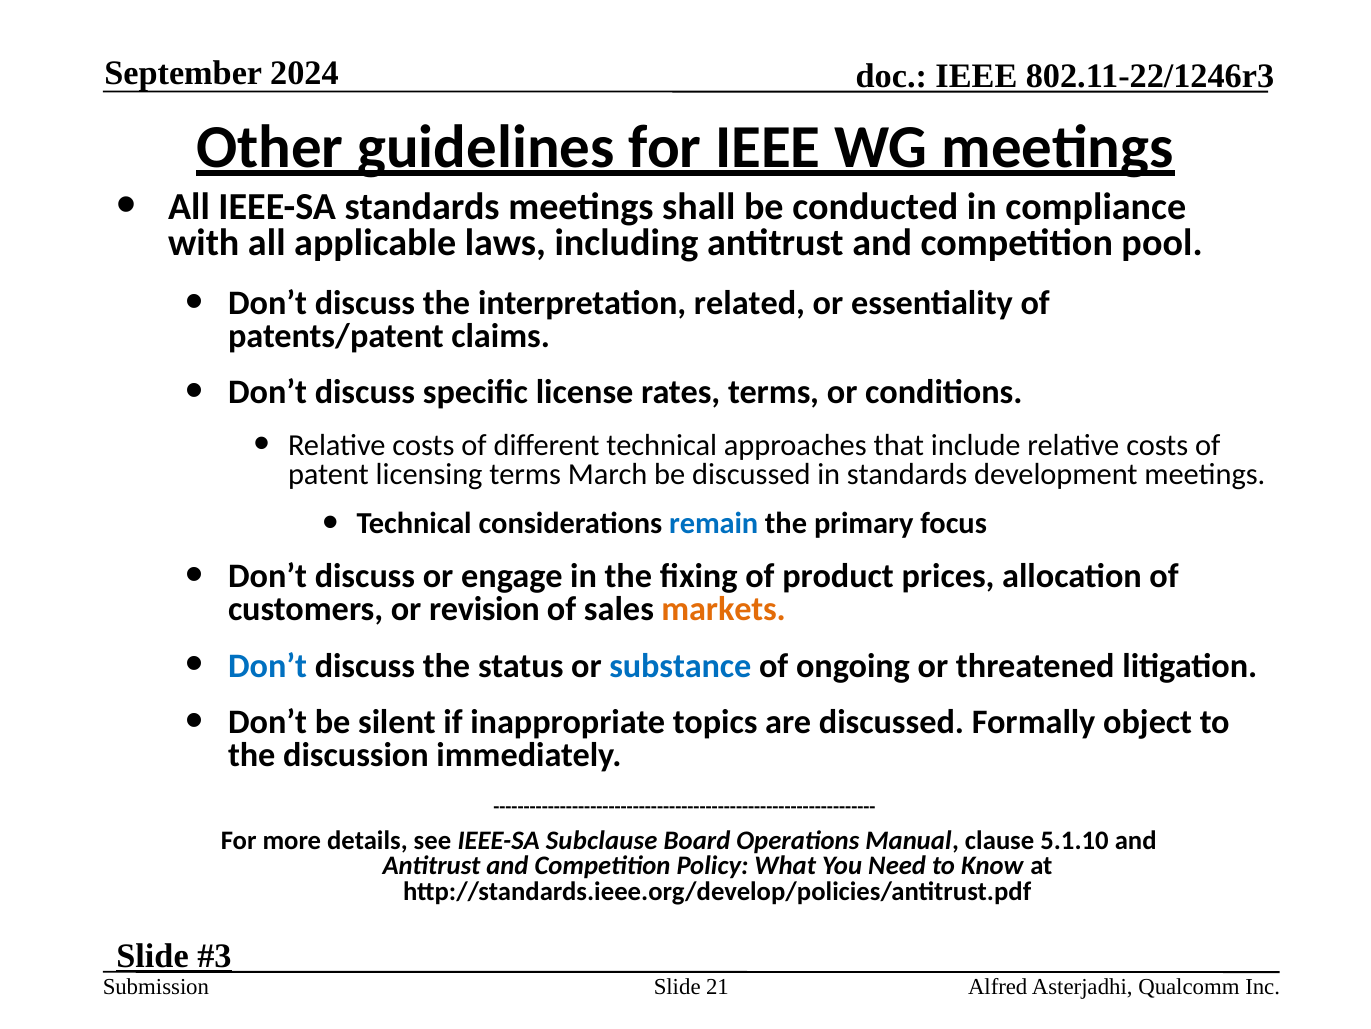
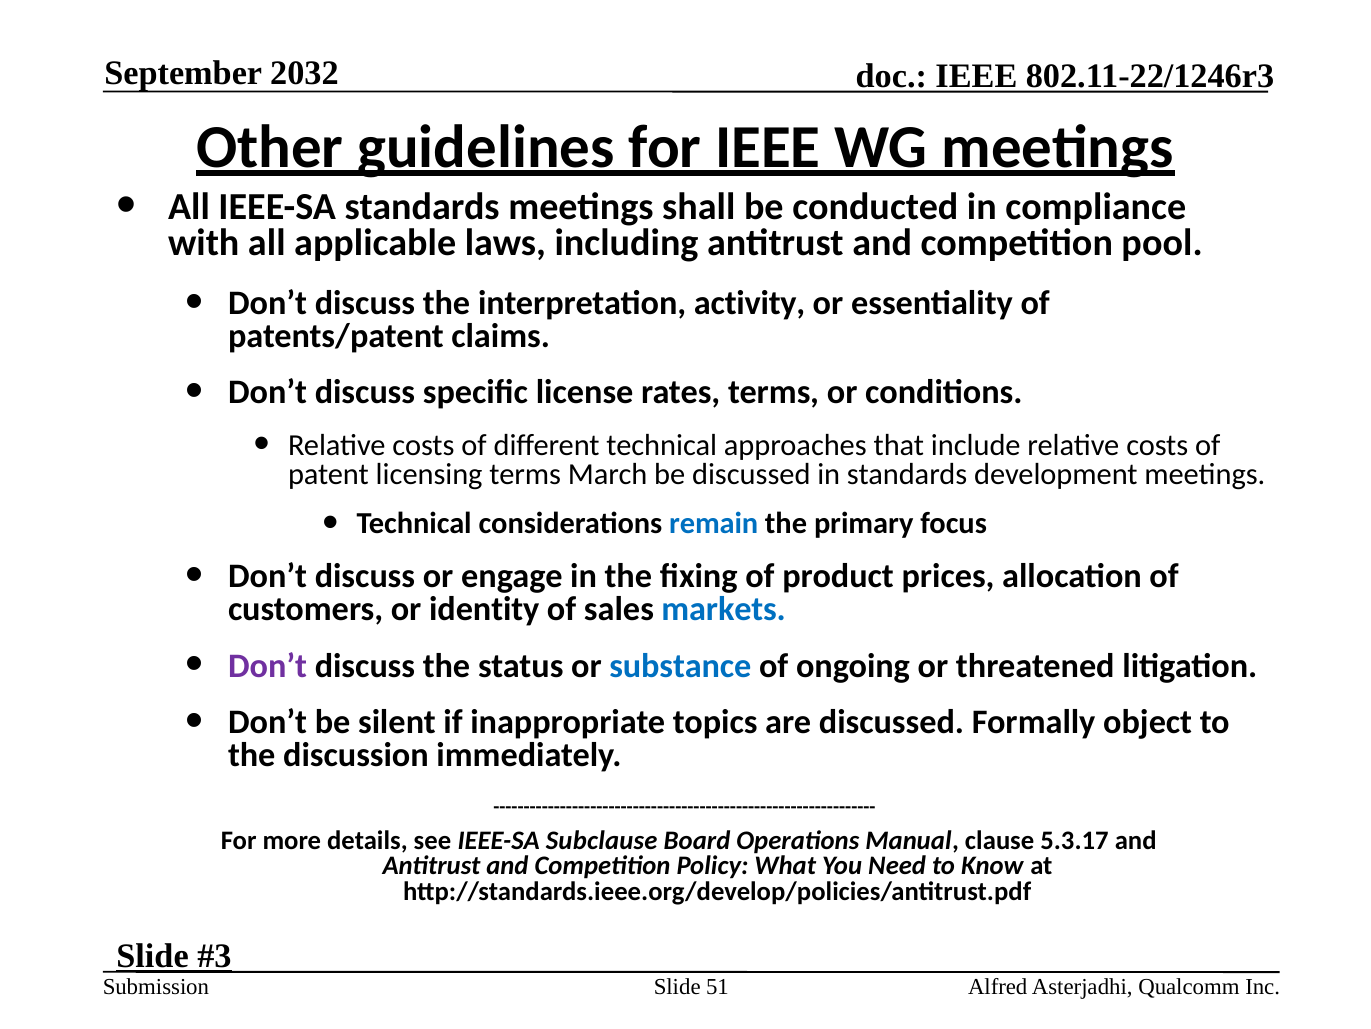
2024: 2024 -> 2032 (304, 73)
related: related -> activity (750, 303)
revision: revision -> identity (484, 609)
markets colour: orange -> blue (724, 609)
Don’t colour: blue -> purple (268, 665)
5.1.10: 5.1.10 -> 5.3.17 (1074, 840)
21: 21 -> 51 (717, 986)
